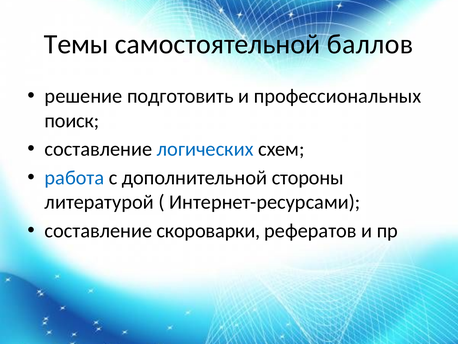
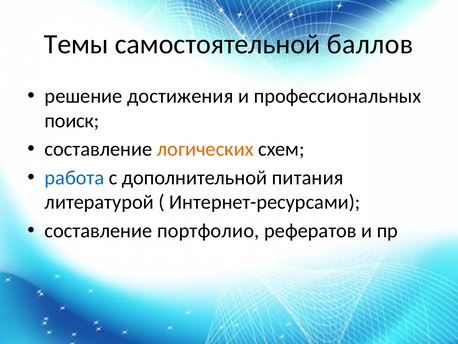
подготовить: подготовить -> достижения (180, 96)
логических colour: blue -> orange (205, 149)
стороны: стороны -> питания (308, 178)
скороварки: скороварки -> портфолио (208, 230)
